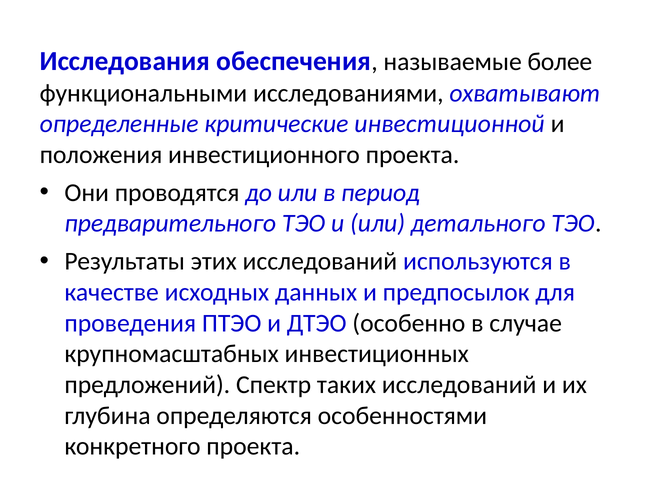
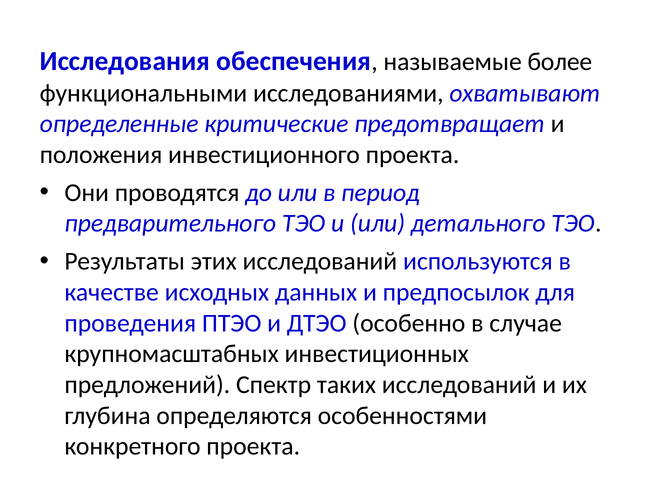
инвестиционной: инвестиционной -> предотвращает (450, 124)
